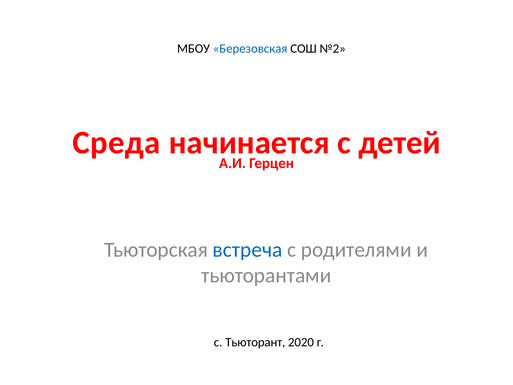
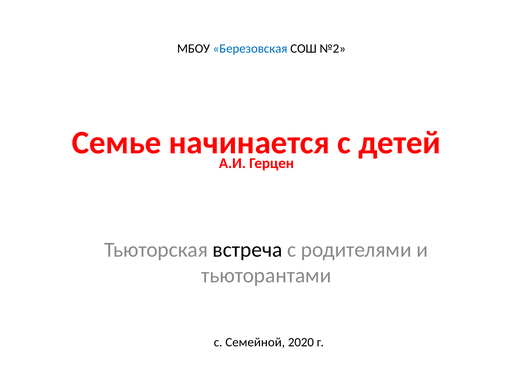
Среда: Среда -> Семье (117, 143)
встреча colour: blue -> black (247, 250)
Тьюторант: Тьюторант -> Семейной (255, 342)
